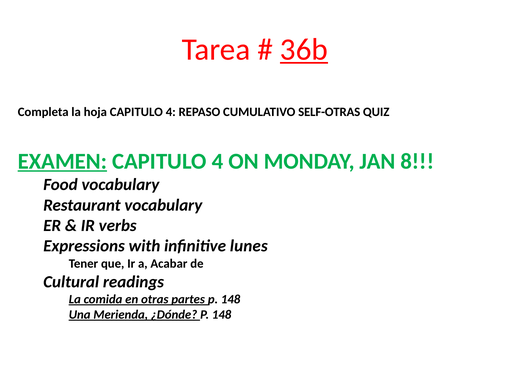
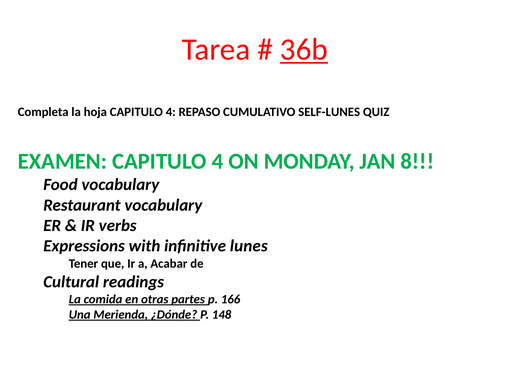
SELF-OTRAS: SELF-OTRAS -> SELF-LUNES (329, 112)
EXAMEN underline: present -> none (62, 161)
partes p 148: 148 -> 166 (231, 299)
